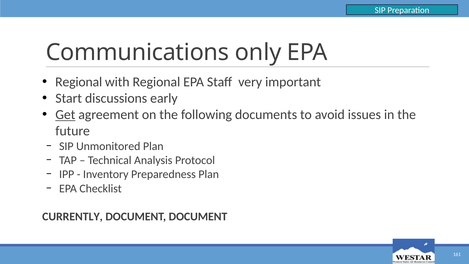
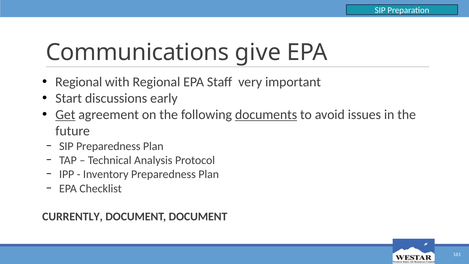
only: only -> give (258, 53)
documents underline: none -> present (266, 115)
SIP Unmonitored: Unmonitored -> Preparedness (108, 146)
